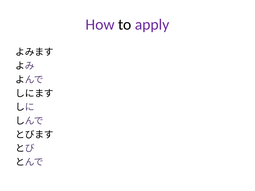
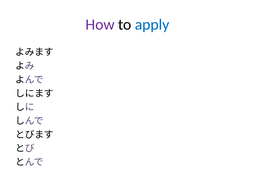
apply colour: purple -> blue (152, 25)
